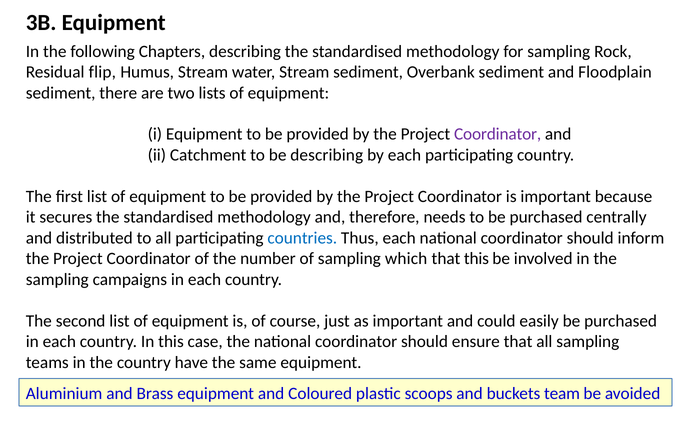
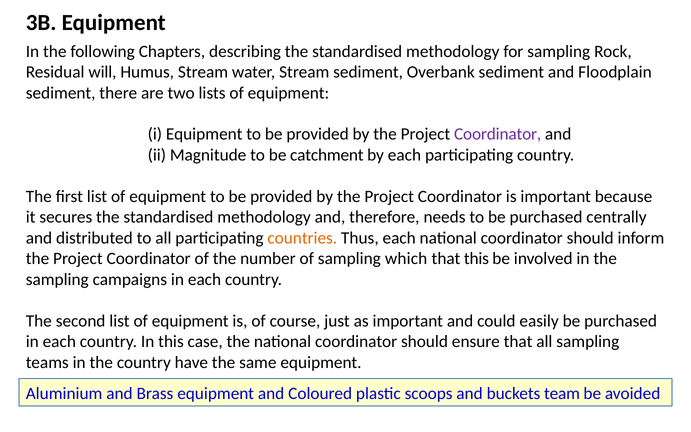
flip: flip -> will (102, 72)
Catchment: Catchment -> Magnitude (208, 155)
be describing: describing -> catchment (327, 155)
countries colour: blue -> orange (302, 238)
